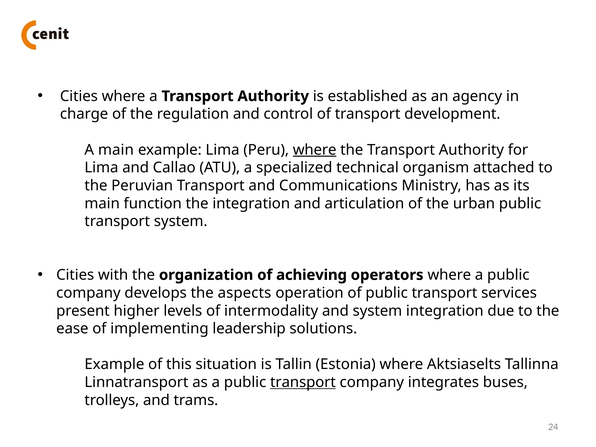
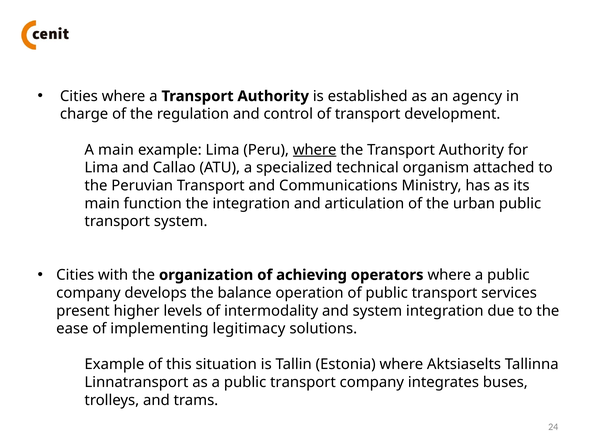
aspects: aspects -> balance (245, 293)
leadership: leadership -> legitimacy (249, 329)
transport underline: present -> none (303, 382)
